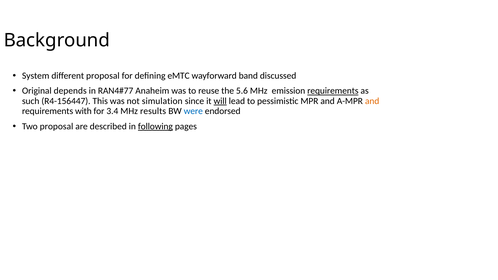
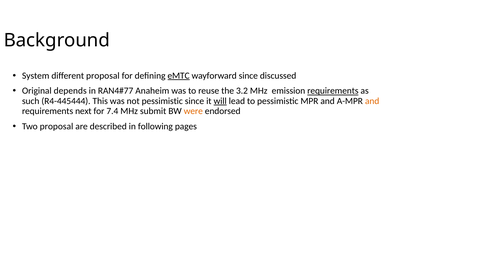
eMTC underline: none -> present (179, 76)
wayforward band: band -> since (248, 76)
5.6: 5.6 -> 3.2 (242, 91)
R4-156447: R4-156447 -> R4-445444 (66, 101)
not simulation: simulation -> pessimistic (162, 101)
with: with -> next (83, 111)
3.4: 3.4 -> 7.4 (112, 111)
results: results -> submit (153, 111)
were colour: blue -> orange (193, 111)
following underline: present -> none (155, 126)
